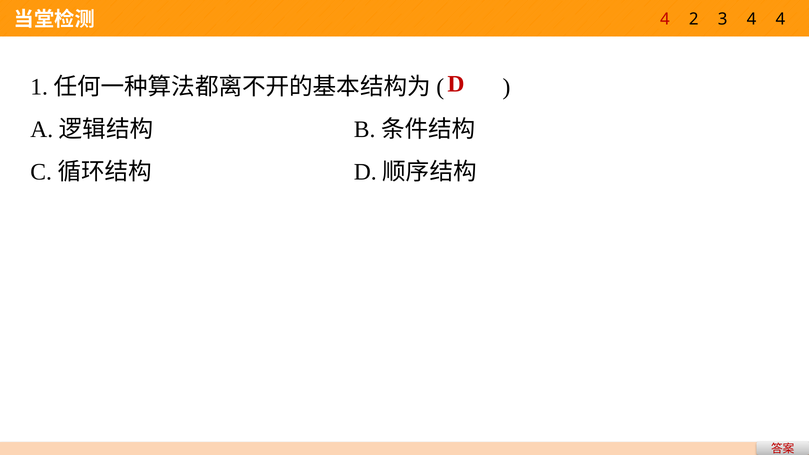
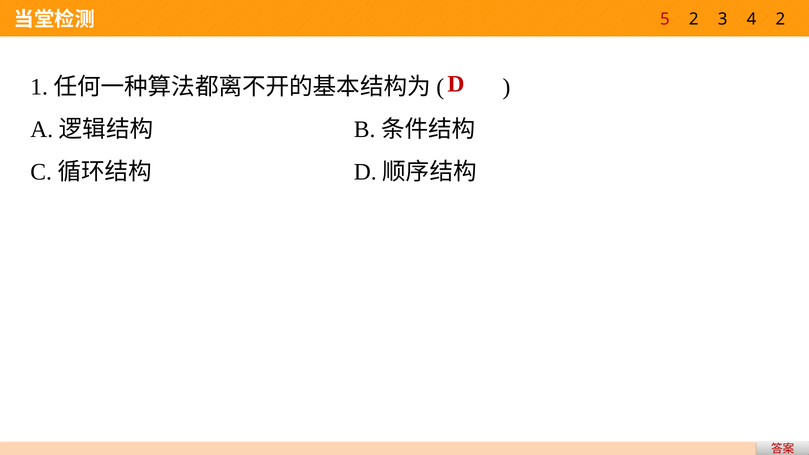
4: 4 -> 5 (665, 19)
4 4: 4 -> 2 (780, 19)
